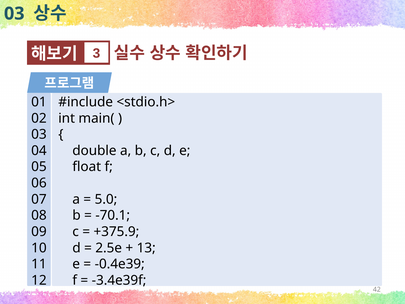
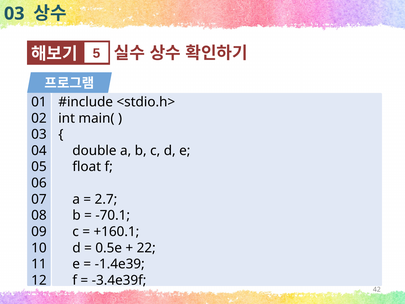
3: 3 -> 5 (96, 53)
5.0: 5.0 -> 2.7 (106, 199)
+375.9: +375.9 -> +160.1 (116, 232)
2.5e: 2.5e -> 0.5e (109, 248)
13: 13 -> 22 (146, 248)
-0.4e39: -0.4e39 -> -1.4e39 (120, 264)
